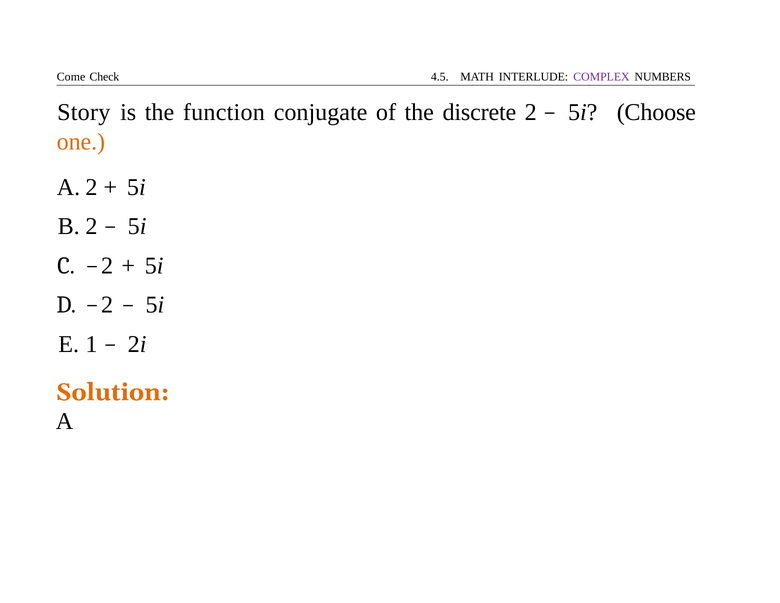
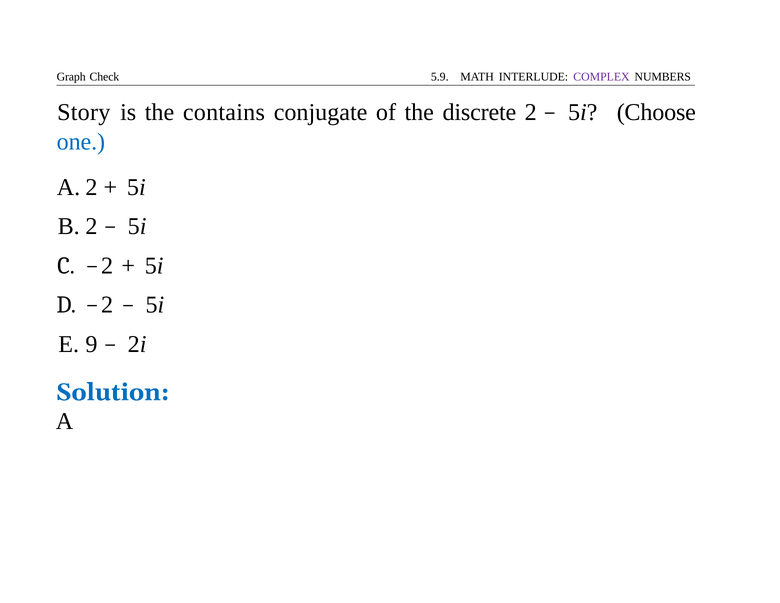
Come: Come -> Graph (71, 77)
4.5: 4.5 -> 5.9 (440, 77)
function: function -> contains (224, 112)
one colour: orange -> blue (81, 142)
1: 1 -> 9 (91, 344)
Solution colour: orange -> blue (113, 392)
